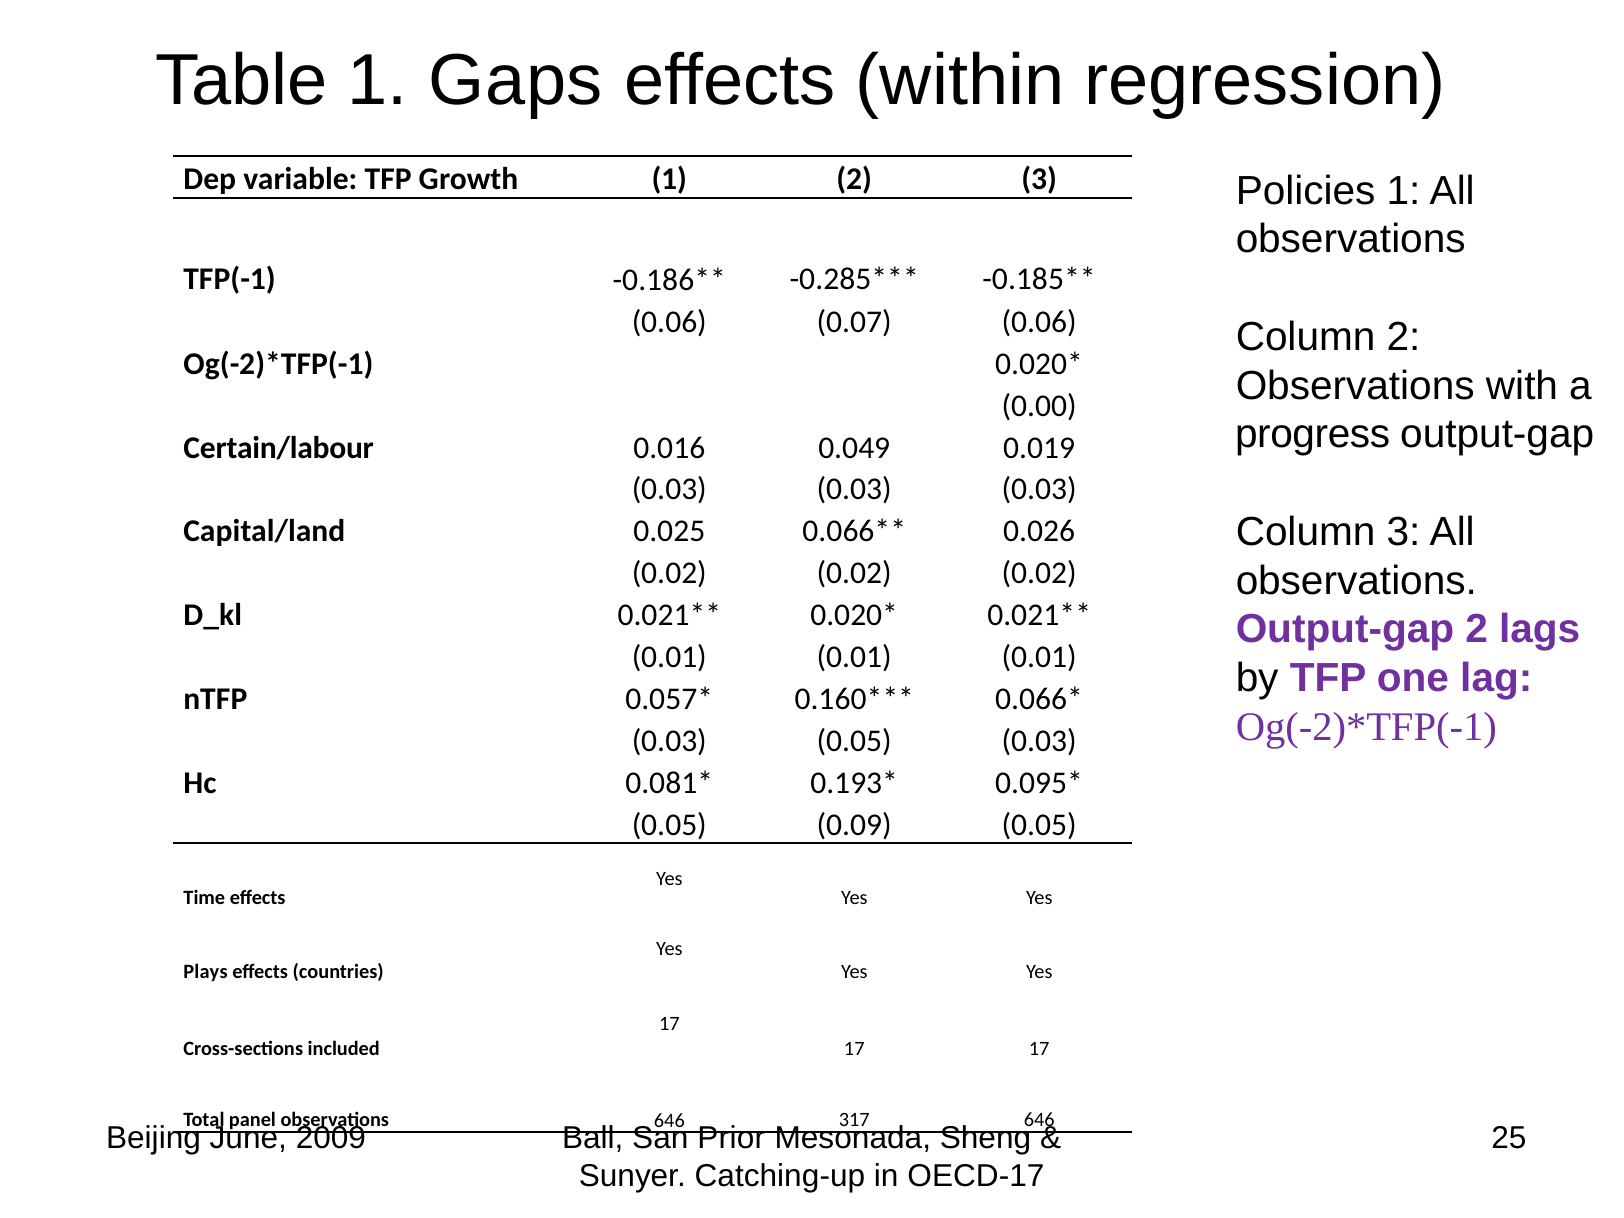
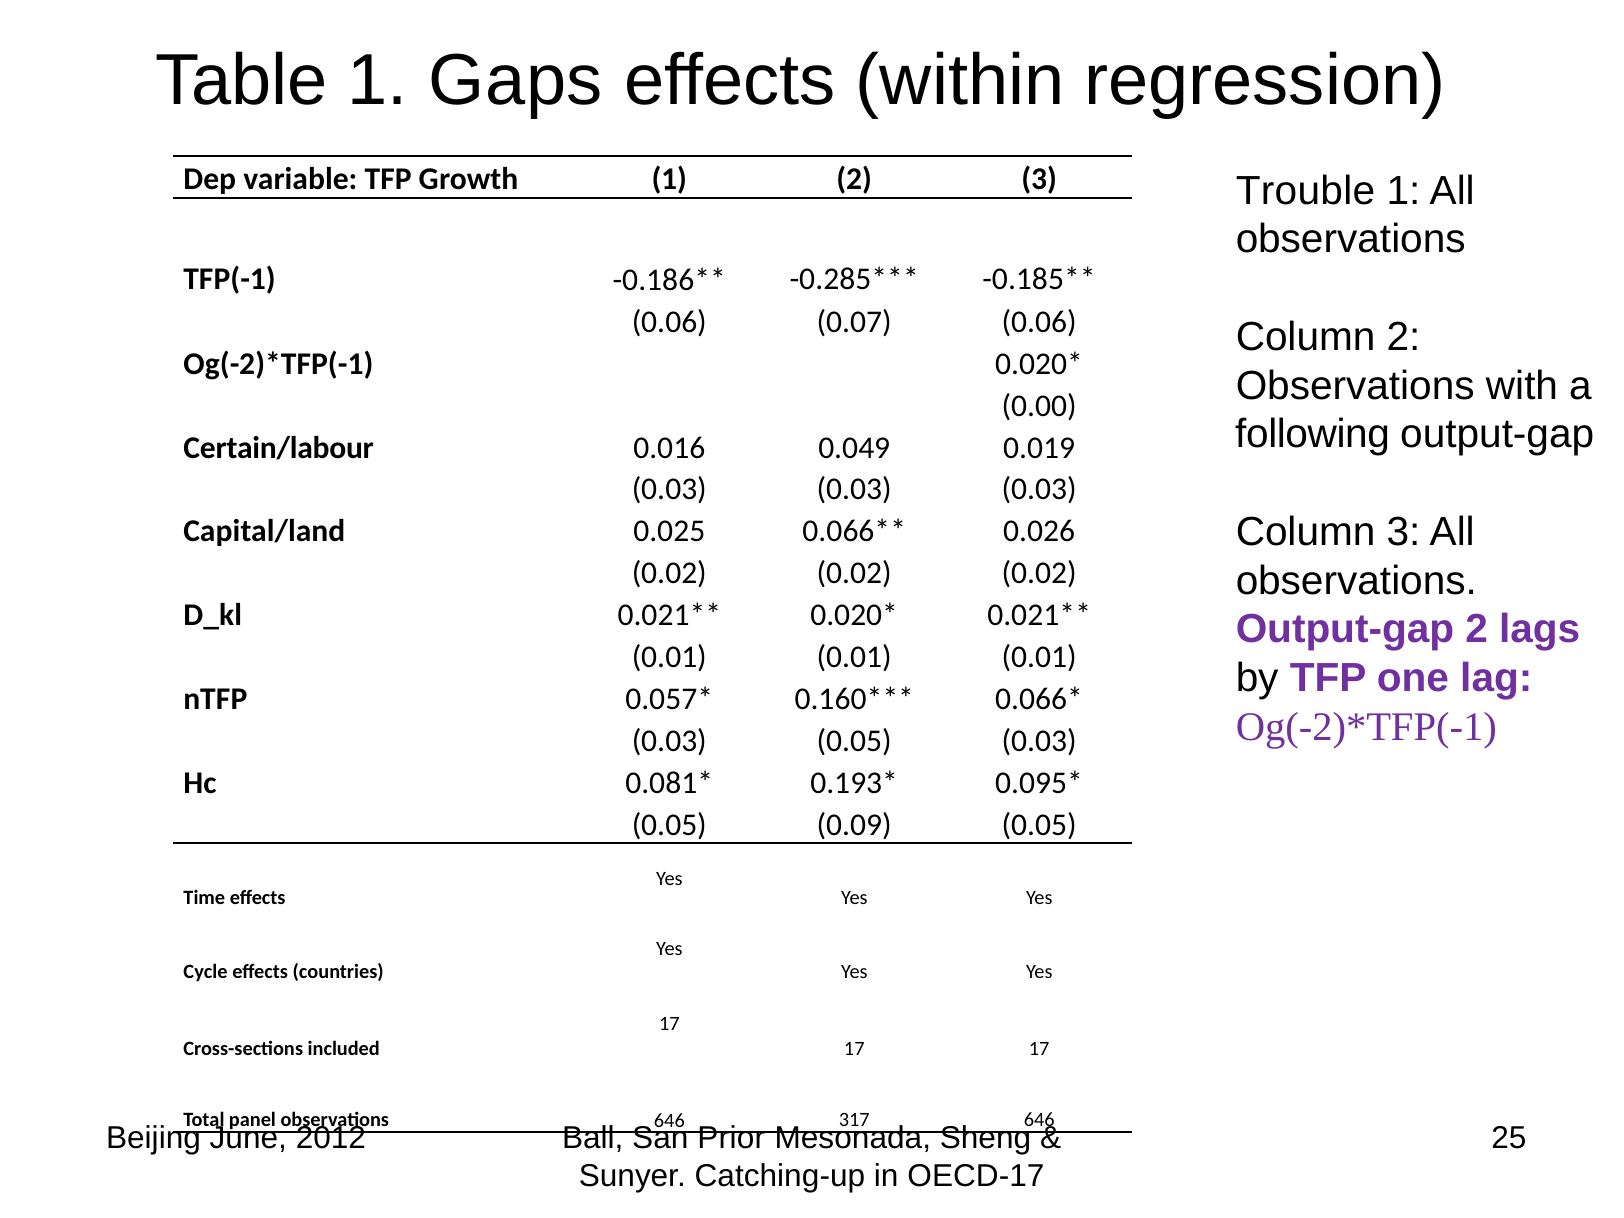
Policies: Policies -> Trouble (1305, 191)
progress: progress -> following (1313, 434)
Plays: Plays -> Cycle (206, 972)
2009: 2009 -> 2012 (331, 1138)
